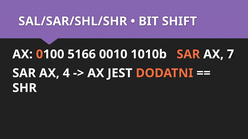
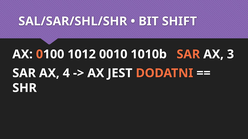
5166: 5166 -> 1012 (82, 54)
7: 7 -> 3 (230, 54)
